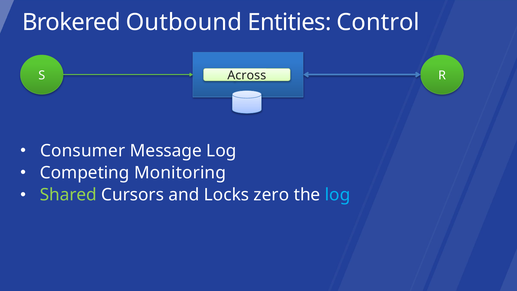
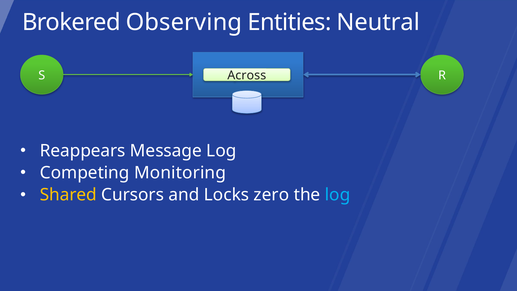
Outbound: Outbound -> Observing (184, 22)
Control: Control -> Neutral (378, 22)
Consumer: Consumer -> Reappears (83, 151)
Shared colour: light green -> yellow (68, 195)
